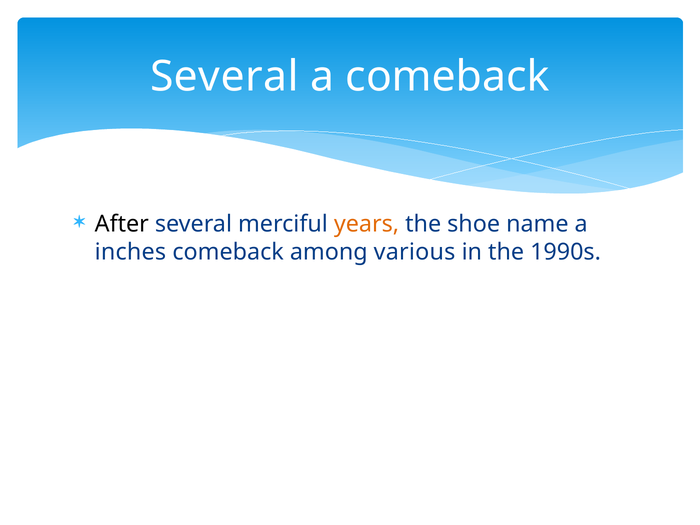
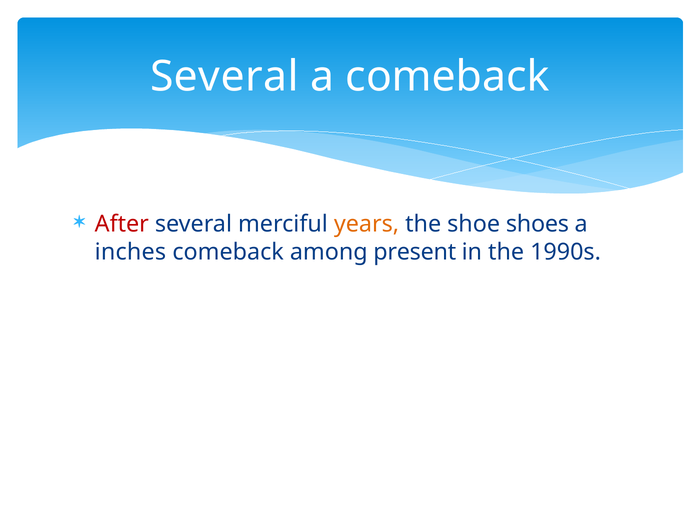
After colour: black -> red (122, 224)
name: name -> shoes (537, 224)
various: various -> present (415, 252)
